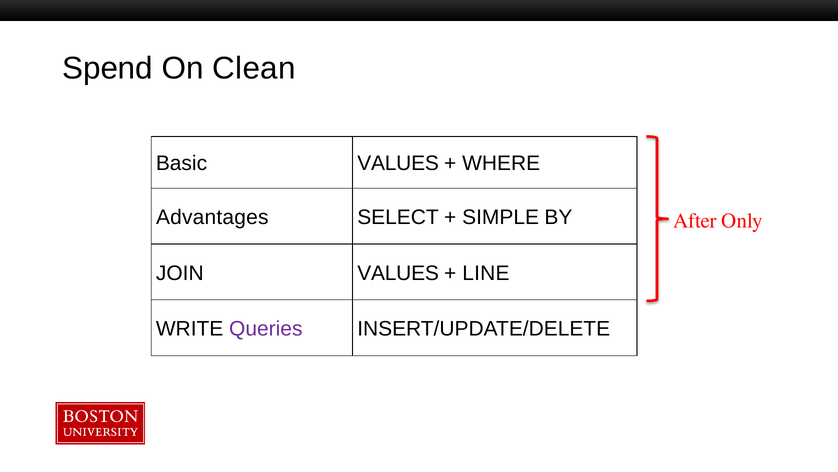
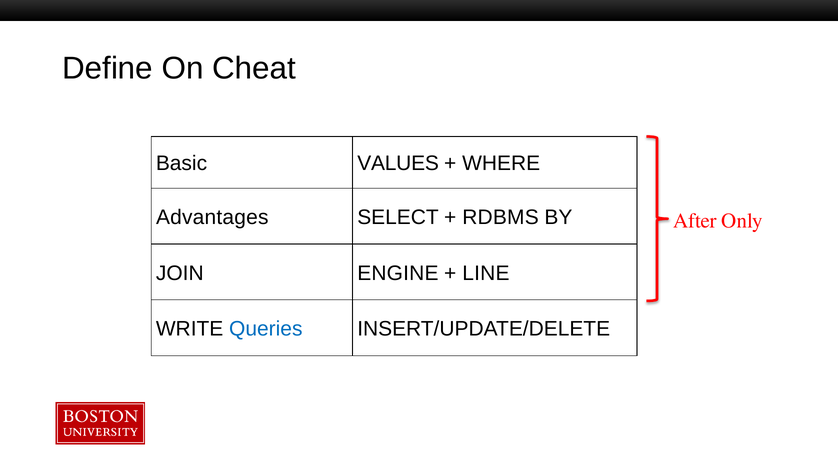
Spend: Spend -> Define (108, 68)
Clean: Clean -> Cheat (254, 68)
SIMPLE: SIMPLE -> RDBMS (501, 217)
JOIN VALUES: VALUES -> ENGINE (398, 273)
Queries colour: purple -> blue (266, 328)
